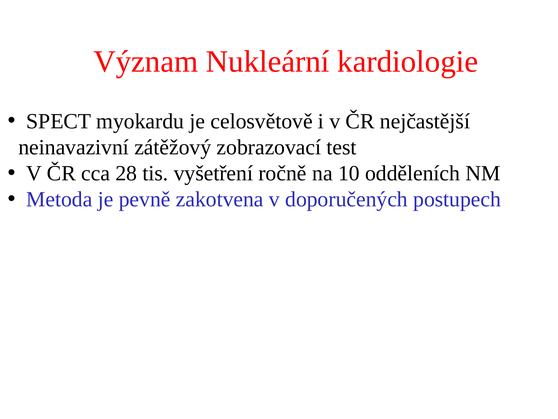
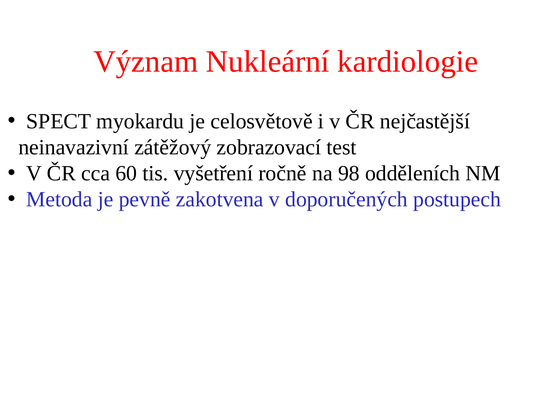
28: 28 -> 60 (126, 173)
10: 10 -> 98 (349, 173)
